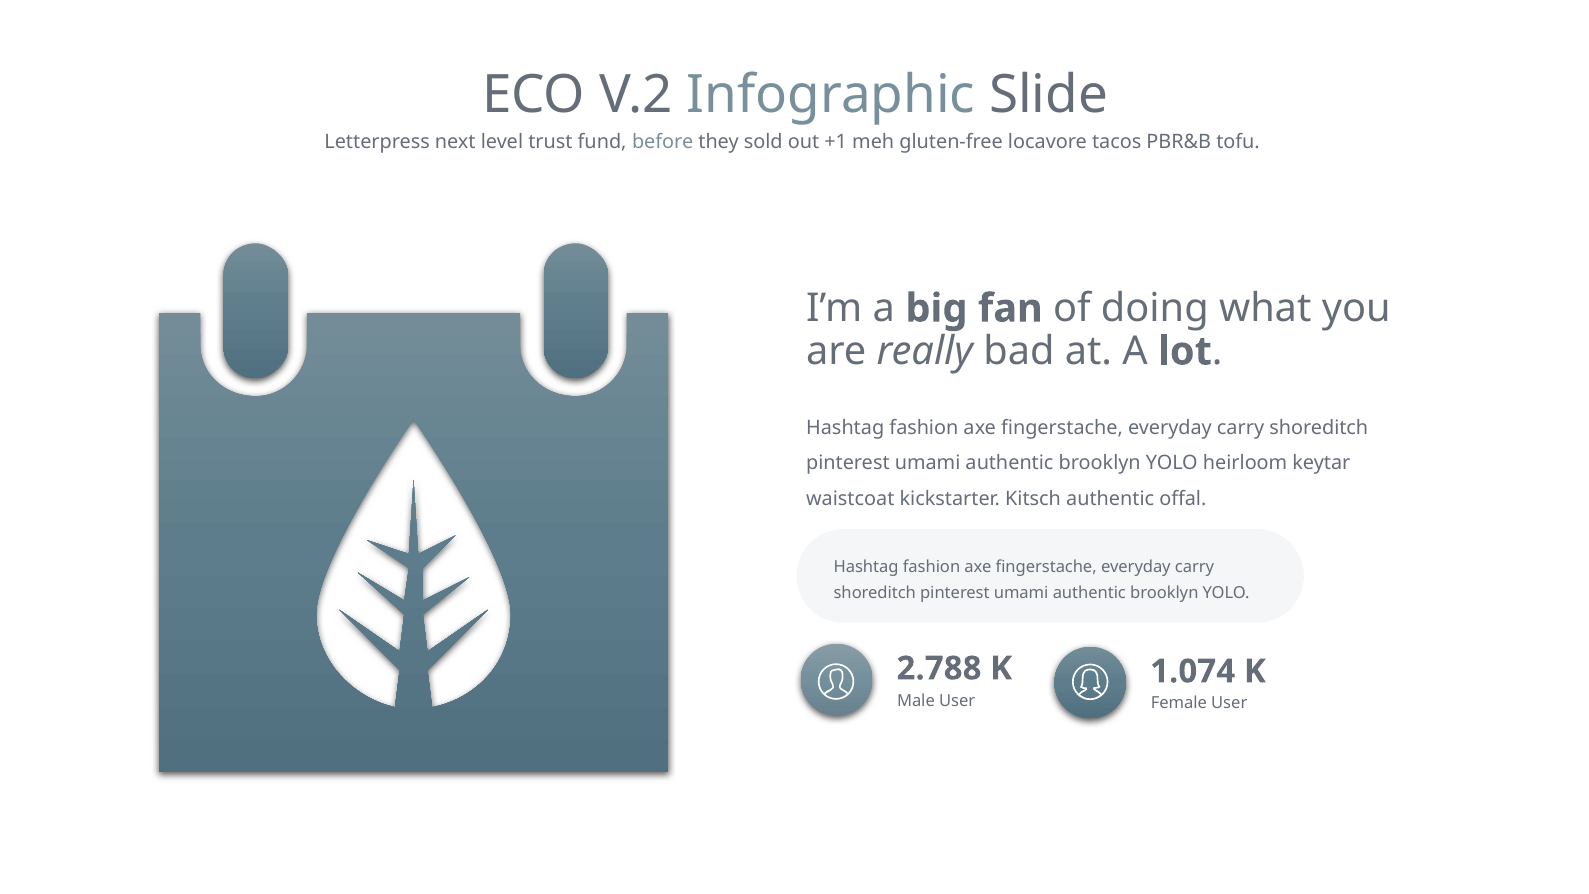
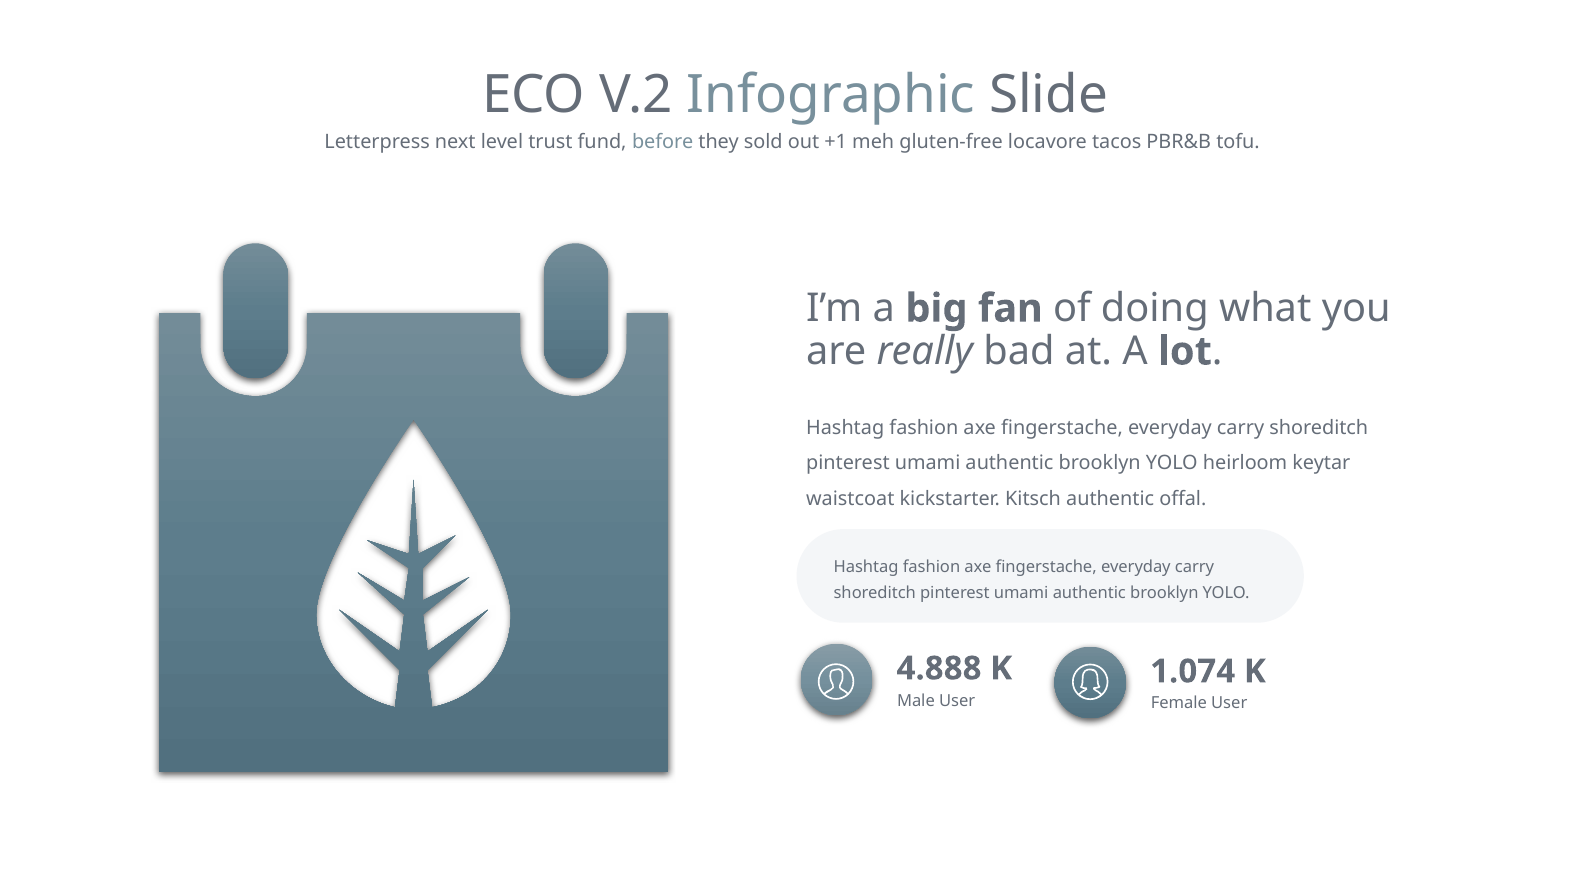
2.788: 2.788 -> 4.888 (939, 668)
